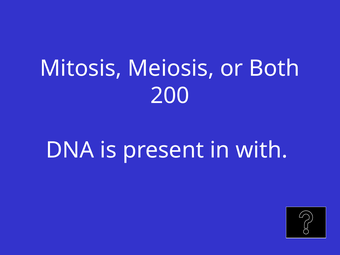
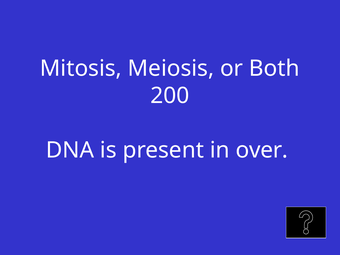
with: with -> over (262, 150)
